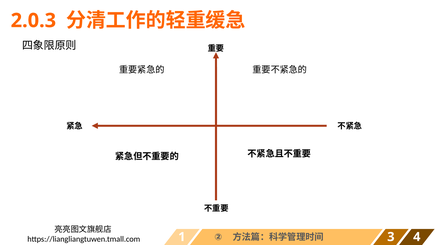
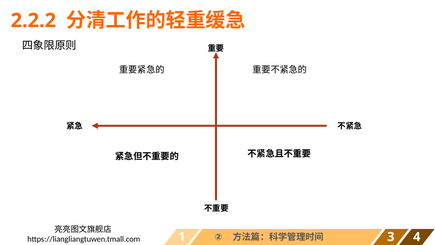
2.0.3: 2.0.3 -> 2.2.2 (33, 21)
